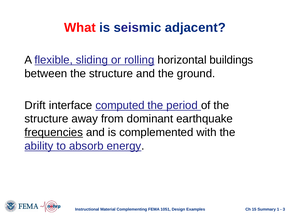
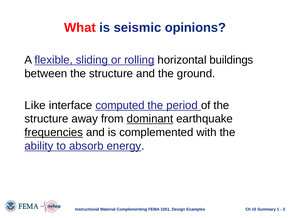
adjacent: adjacent -> opinions (195, 28)
Drift: Drift -> Like (35, 105)
dominant underline: none -> present (150, 119)
